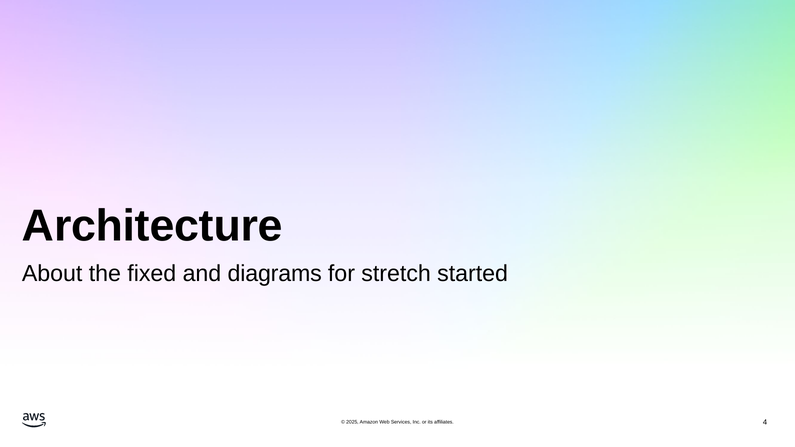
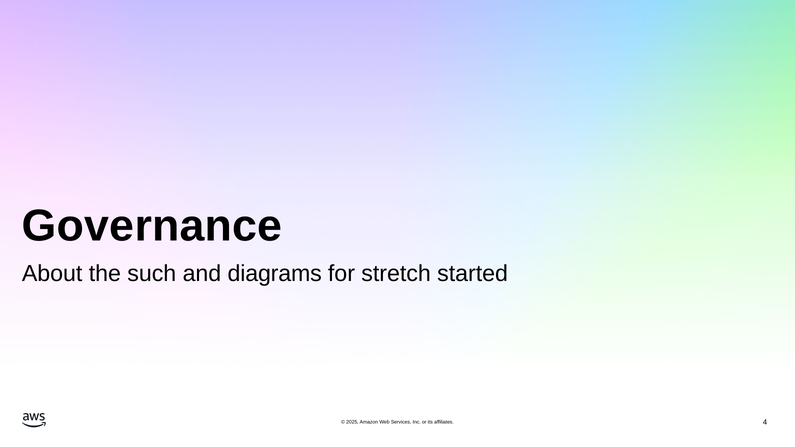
Architecture: Architecture -> Governance (152, 226)
fixed: fixed -> such (152, 274)
